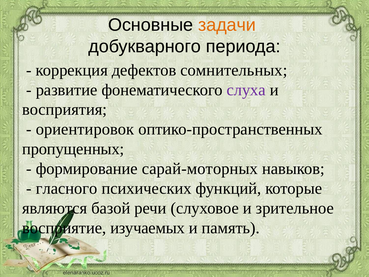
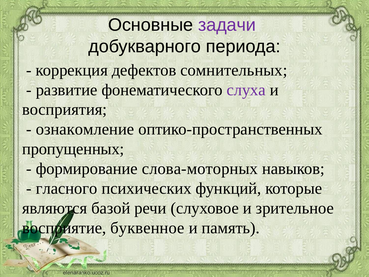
задачи colour: orange -> purple (227, 25)
ориентировок: ориентировок -> ознакомление (85, 129)
сарай-моторных: сарай-моторных -> слова-моторных (200, 169)
изучаемых: изучаемых -> буквенное (147, 228)
